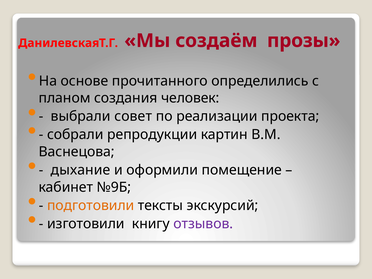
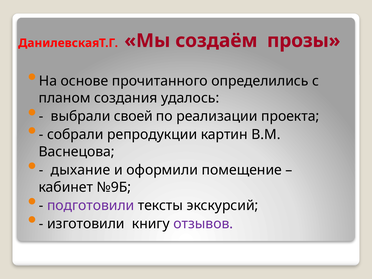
человек: человек -> удалось (190, 98)
совет: совет -> своей (133, 116)
подготовили colour: orange -> purple (91, 205)
